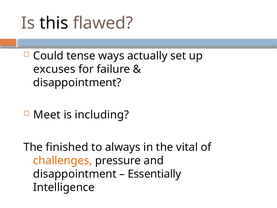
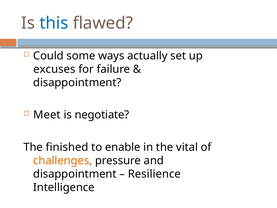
this colour: black -> blue (54, 23)
tense: tense -> some (81, 56)
including: including -> negotiate (102, 115)
always: always -> enable (123, 147)
Essentially: Essentially -> Resilience (154, 174)
